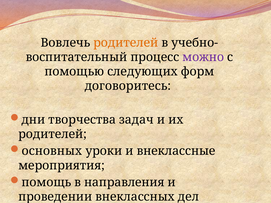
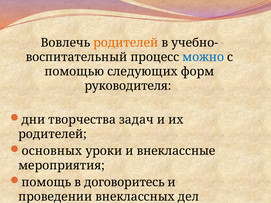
можно colour: purple -> blue (203, 57)
договоритесь: договоритесь -> руководителя (128, 86)
направления: направления -> договоритесь (124, 183)
